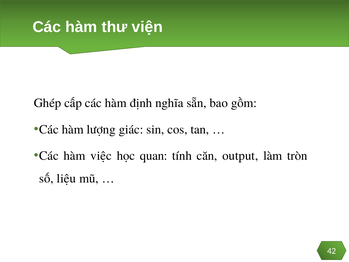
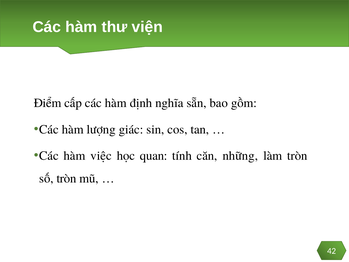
Ghép: Ghép -> Điểm (48, 103)
output: output -> những (240, 156)
số liệu: liệu -> tròn (66, 178)
